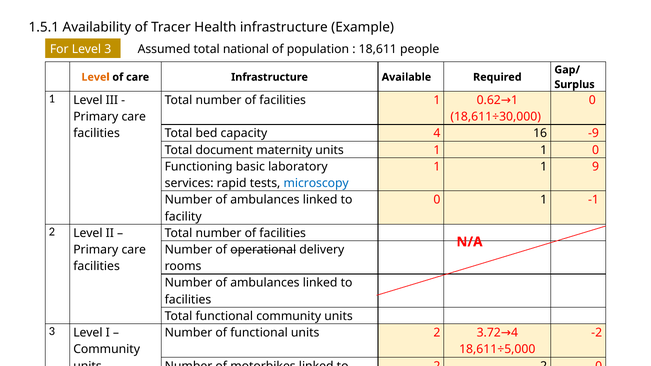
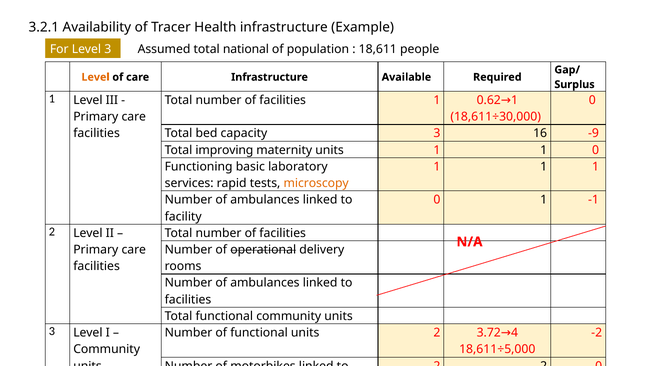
1.5.1: 1.5.1 -> 3.2.1 (44, 28)
capacity 4: 4 -> 3 (437, 134)
document: document -> improving (224, 150)
1 1 9: 9 -> 1 (596, 167)
microscopy colour: blue -> orange (316, 183)
